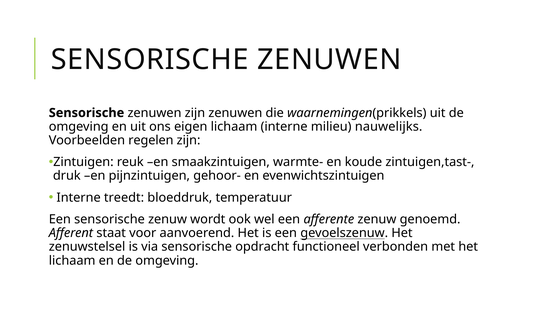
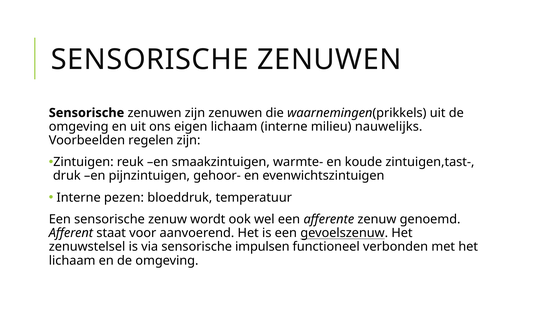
treedt: treedt -> pezen (124, 198)
opdracht: opdracht -> impulsen (262, 247)
